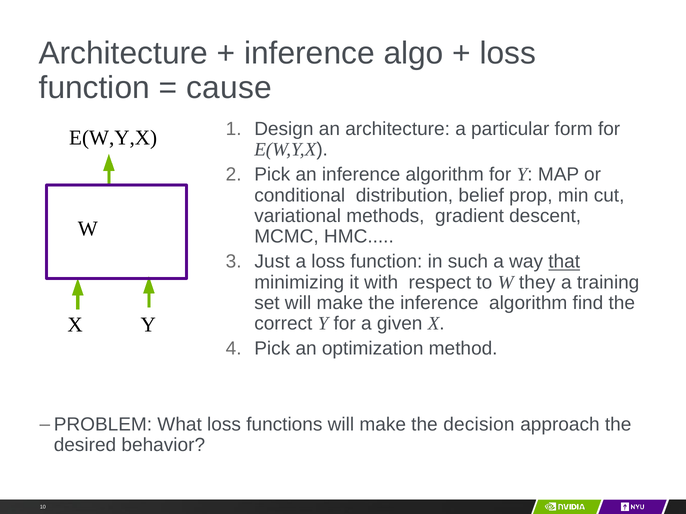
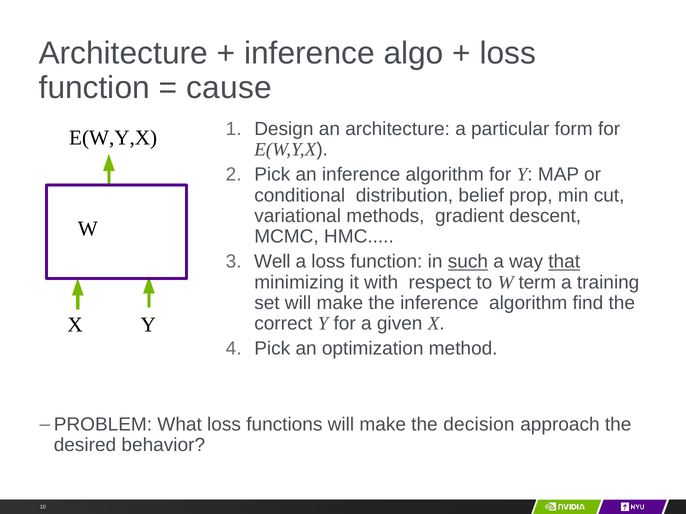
Just: Just -> Well (272, 262)
such underline: none -> present (468, 262)
they: they -> term (537, 283)
